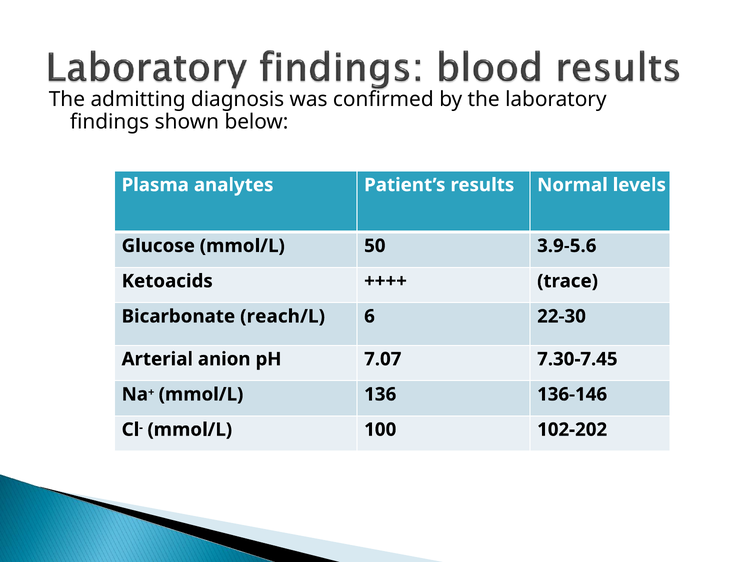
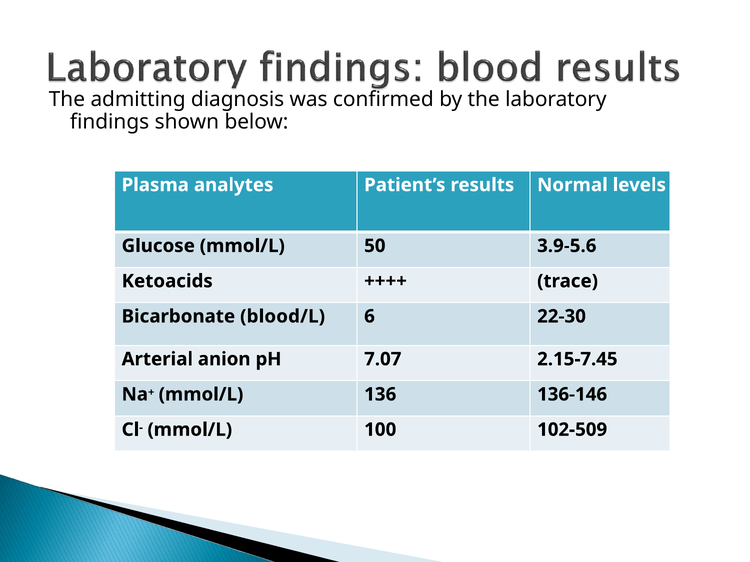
reach/L: reach/L -> blood/L (283, 317)
7.30-7.45: 7.30-7.45 -> 2.15-7.45 (577, 359)
102-202: 102-202 -> 102-509 (572, 430)
